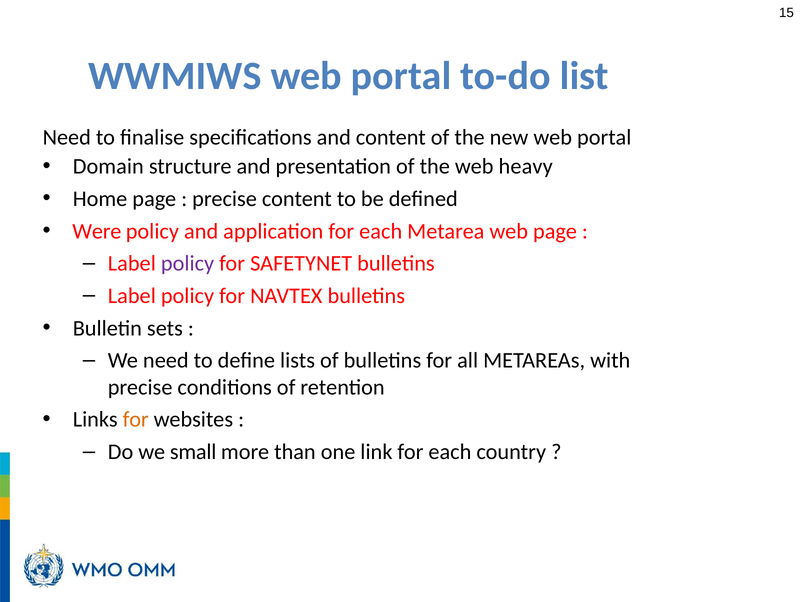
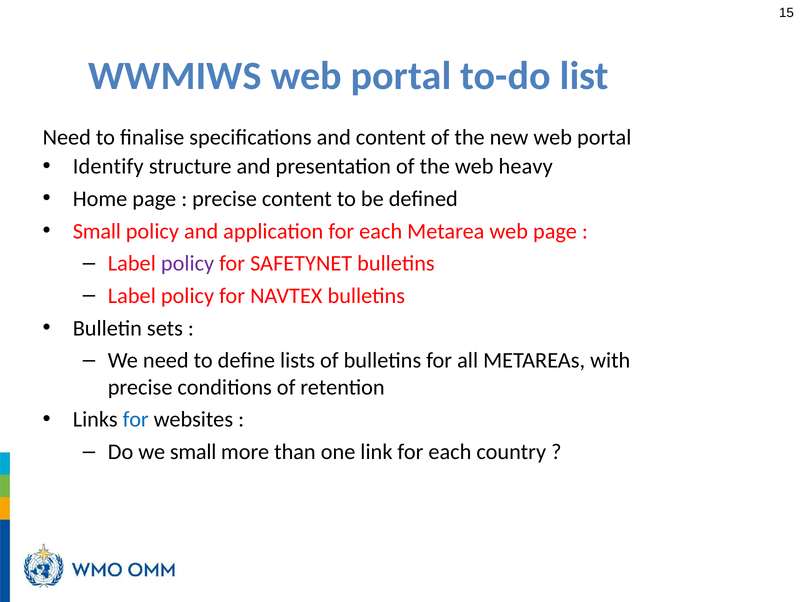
Domain: Domain -> Identify (108, 166)
Were: Were -> Small (97, 231)
for colour: orange -> blue (136, 419)
